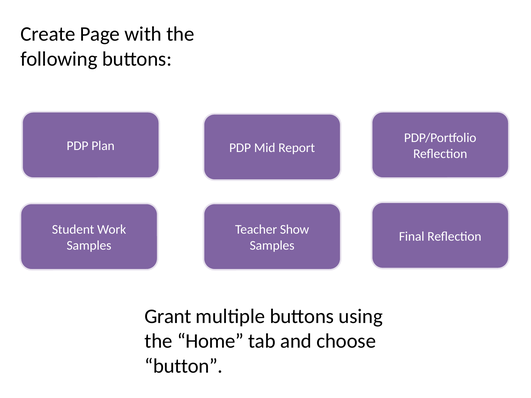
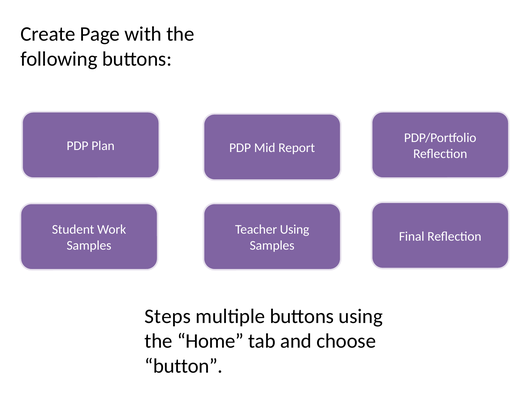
Teacher Show: Show -> Using (295, 230)
Grant: Grant -> Steps (168, 317)
